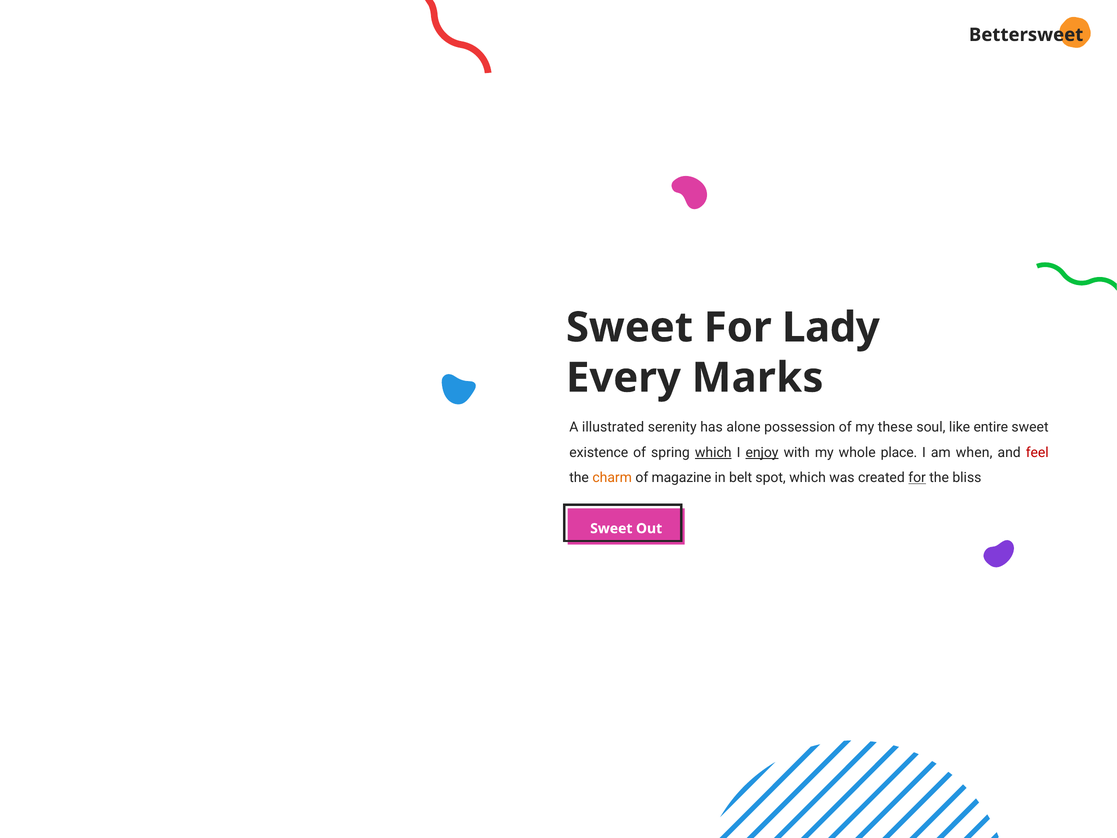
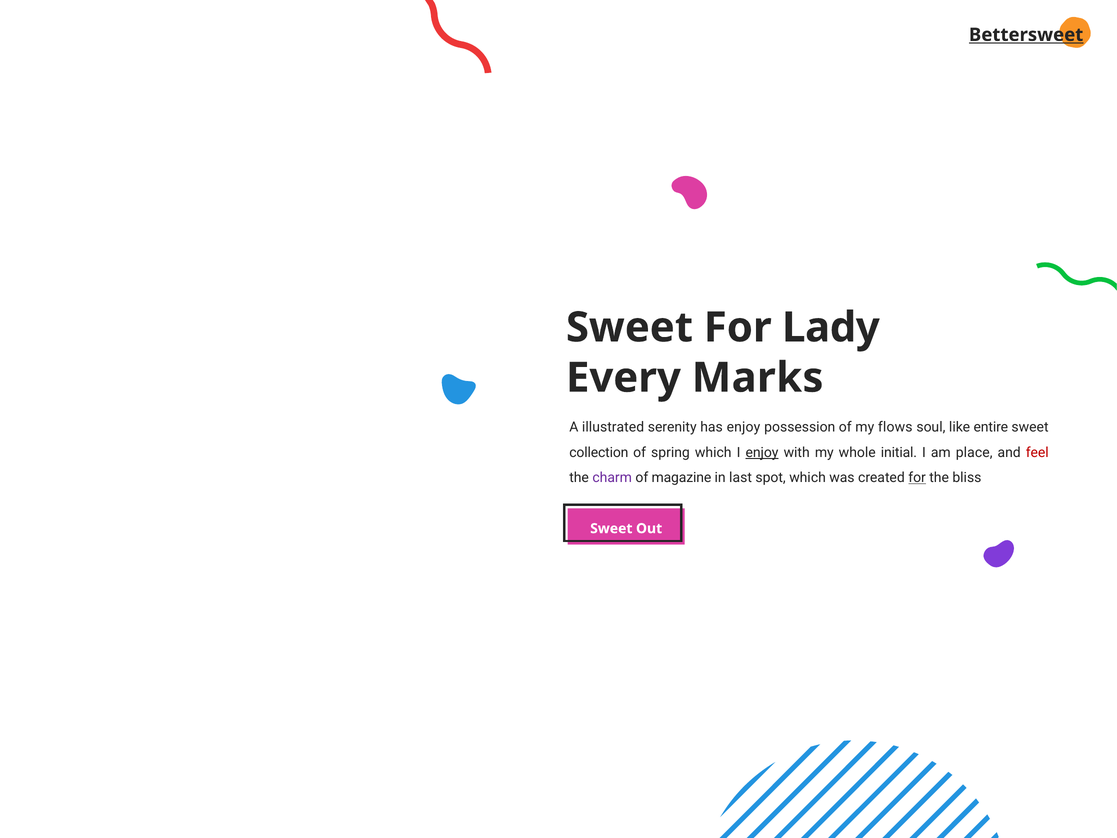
Bettersweet underline: none -> present (1026, 35)
has alone: alone -> enjoy (743, 427)
these: these -> flows (895, 427)
existence: existence -> collection (599, 452)
which underline: present -> none (713, 452)
place: place -> initial (899, 452)
when: when -> place (974, 452)
charm colour: orange -> purple (612, 478)
belt: belt -> last (741, 478)
